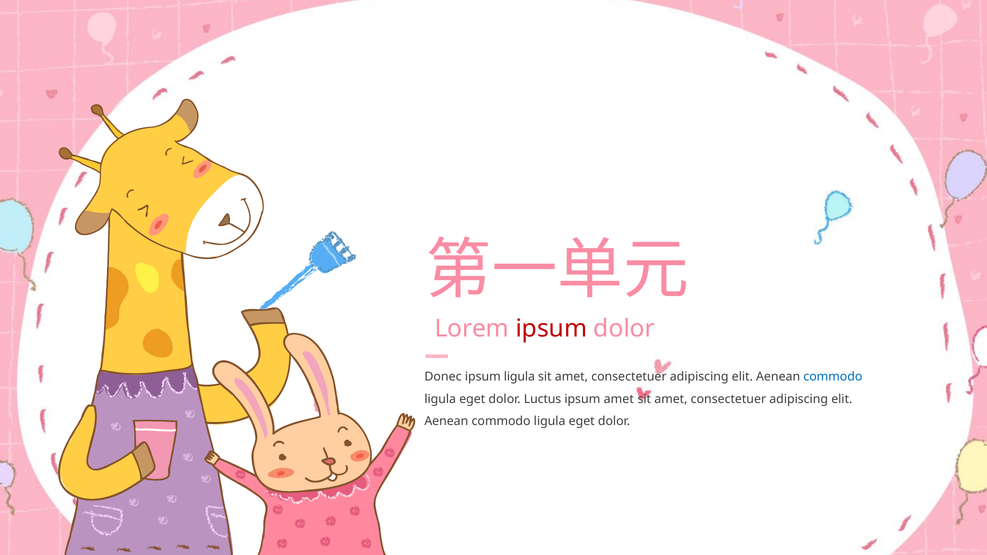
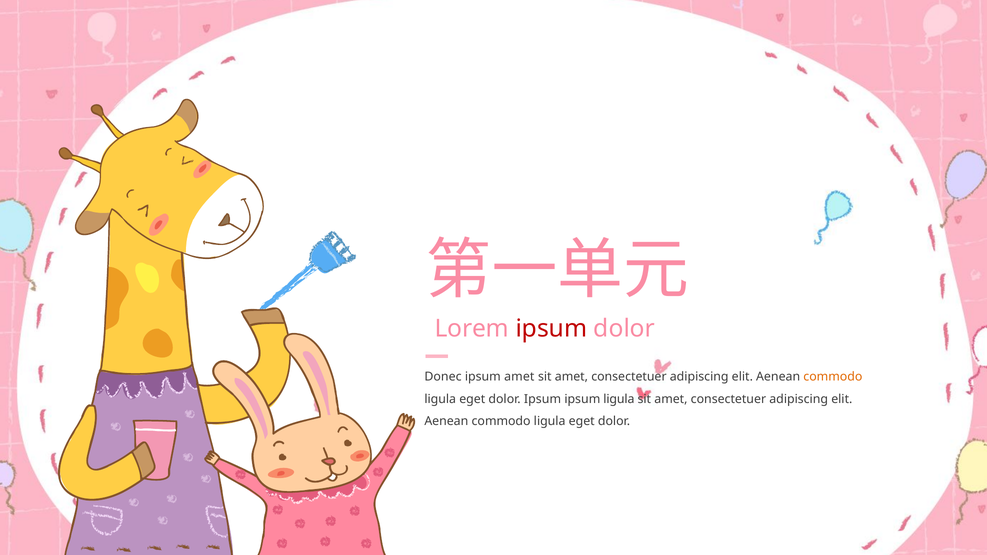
ipsum ligula: ligula -> amet (519, 377)
commodo colour: blue -> orange (833, 377)
dolor Luctus: Luctus -> Ipsum (542, 399)
ipsum amet: amet -> ligula (619, 399)
